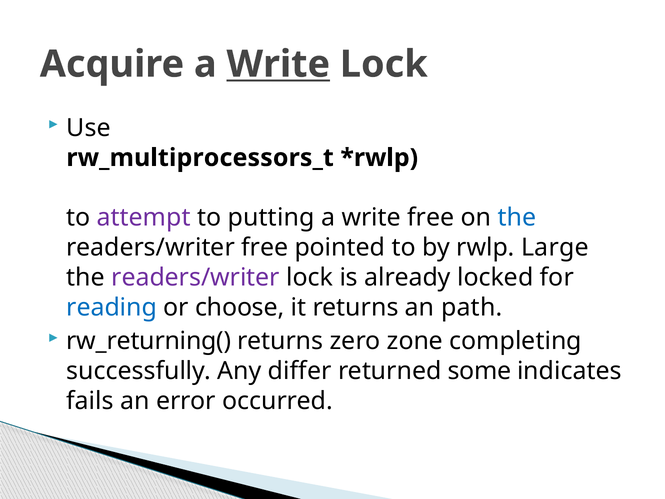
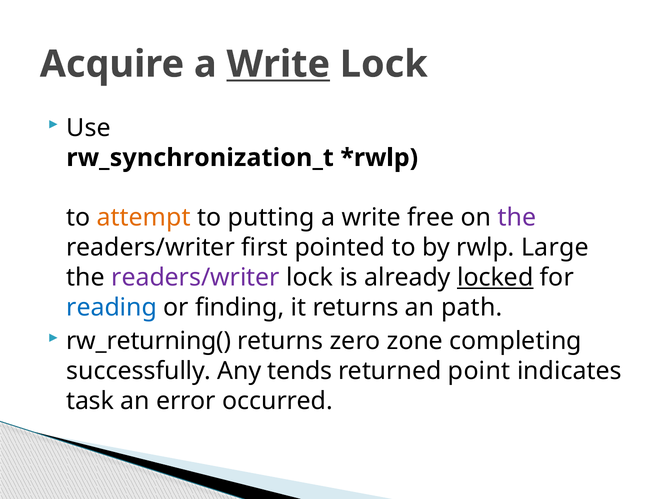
rw_multiprocessors_t: rw_multiprocessors_t -> rw_synchronization_t (200, 158)
attempt colour: purple -> orange (144, 218)
the colour: blue -> purple (517, 218)
readers/writer free: free -> first (265, 248)
locked underline: none -> present (495, 277)
choose: choose -> finding (240, 307)
differ: differ -> tends (300, 371)
some: some -> point (479, 371)
fails: fails -> task (90, 401)
